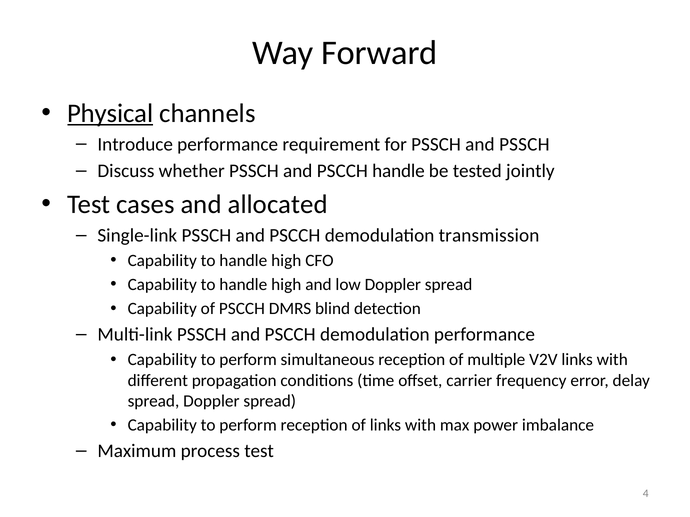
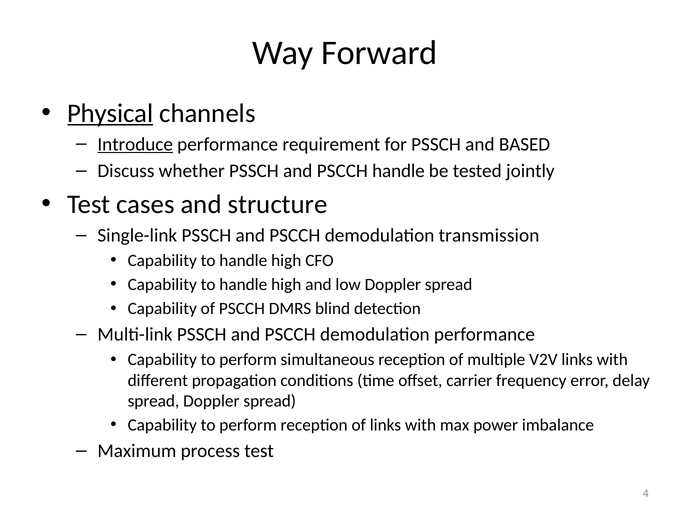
Introduce underline: none -> present (135, 144)
and PSSCH: PSSCH -> BASED (525, 144)
allocated: allocated -> structure (278, 205)
